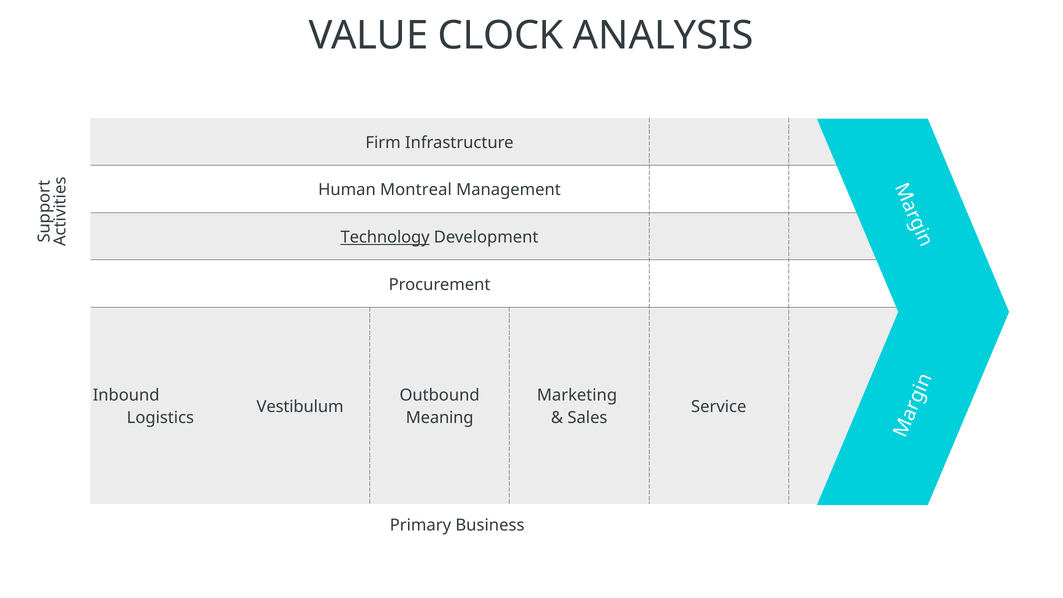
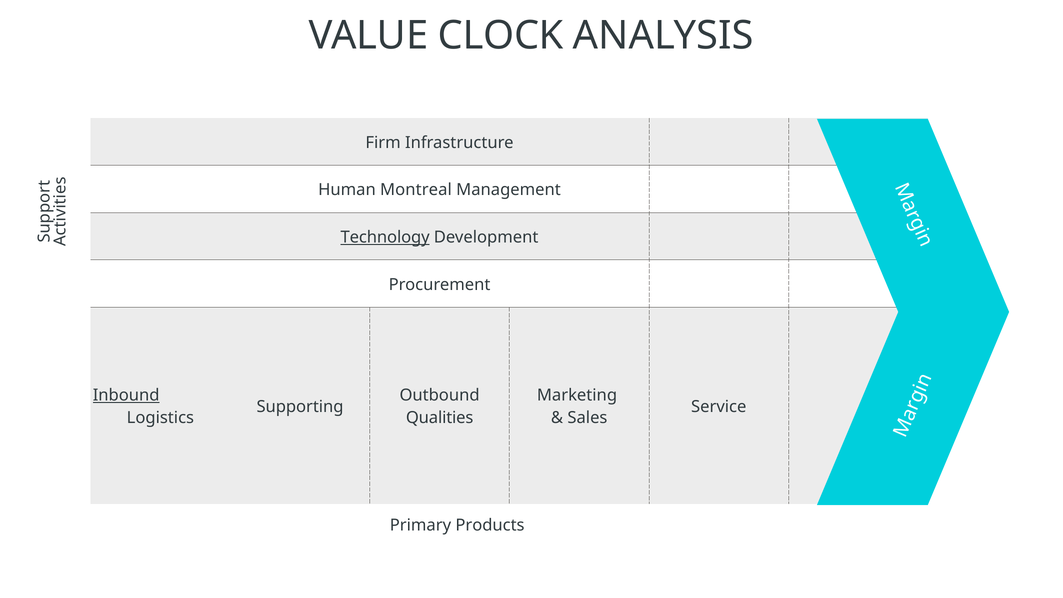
Inbound underline: none -> present (126, 395)
Vestibulum: Vestibulum -> Supporting (300, 407)
Meaning: Meaning -> Qualities (440, 418)
Business: Business -> Products (490, 525)
